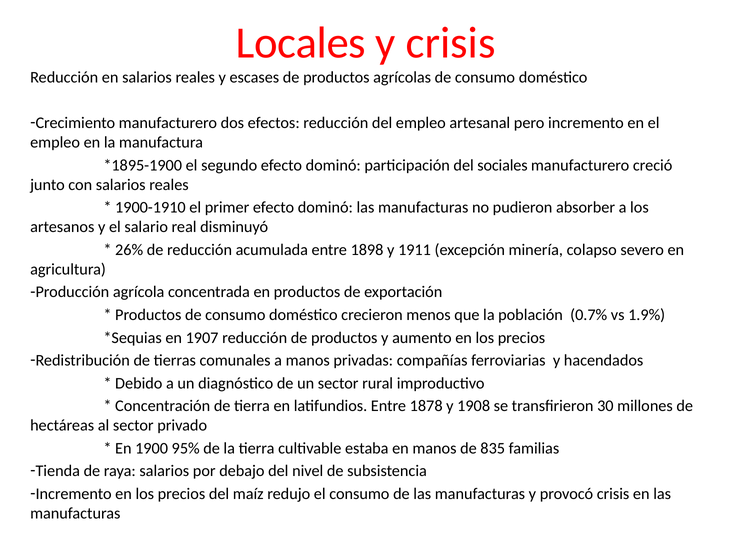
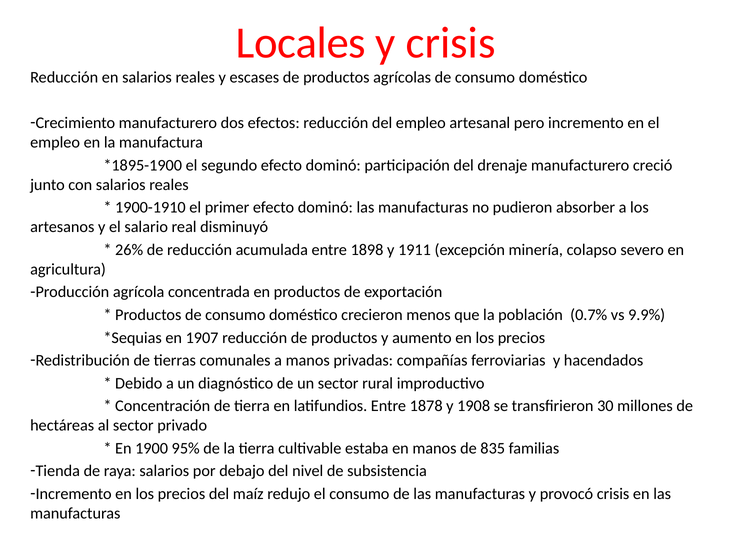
sociales: sociales -> drenaje (502, 165)
1.9%: 1.9% -> 9.9% (647, 315)
